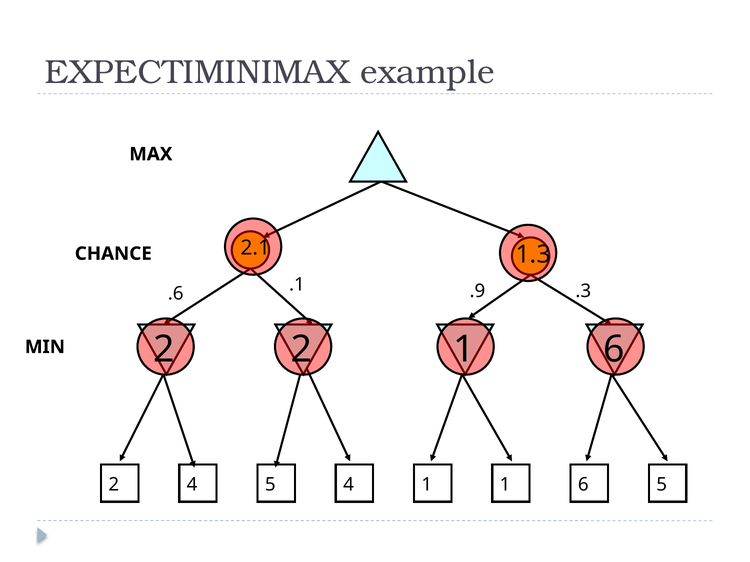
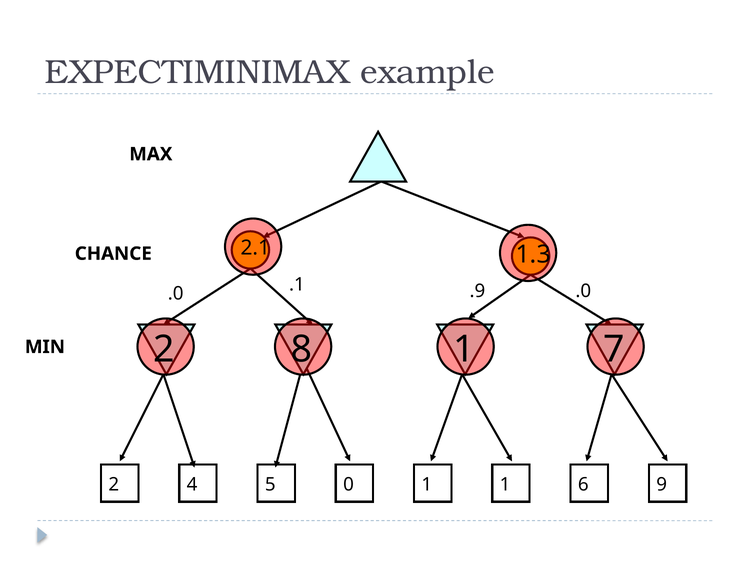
.1 .3: .3 -> .0 (583, 291)
.6: .6 -> .0 (176, 294)
2 2: 2 -> 8 (301, 349)
6: 6 -> 7 (614, 349)
5 4: 4 -> 0 (349, 485)
6 5: 5 -> 9 (662, 485)
